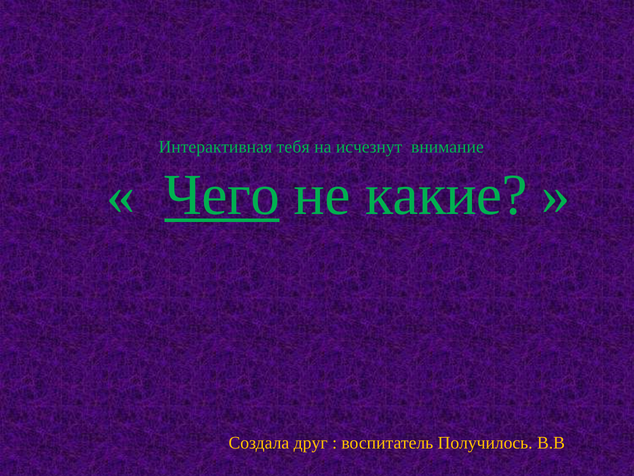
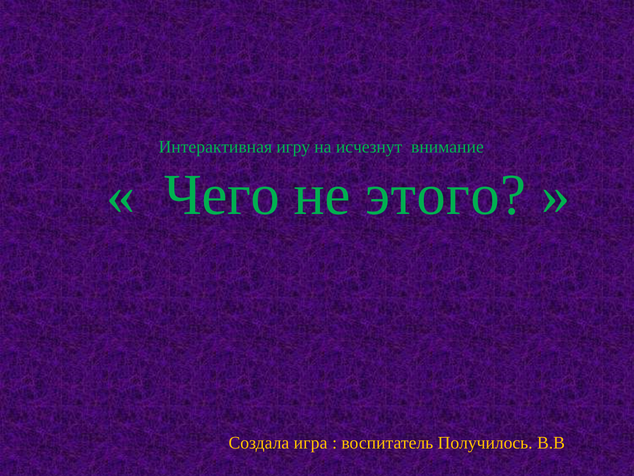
тебя: тебя -> игру (293, 147)
Чего underline: present -> none (222, 195)
какие: какие -> этого (446, 195)
друг: друг -> игра (311, 442)
